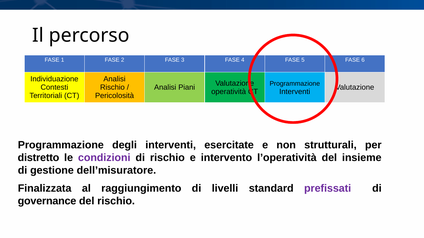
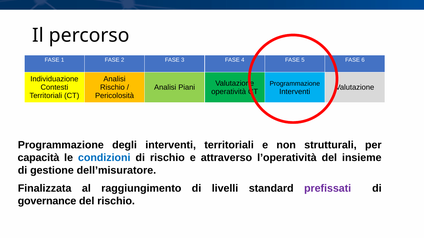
interventi esercitate: esercitate -> territoriali (229, 145)
distretto: distretto -> capacità (39, 158)
condizioni colour: purple -> blue (104, 158)
intervento: intervento -> attraverso (226, 158)
